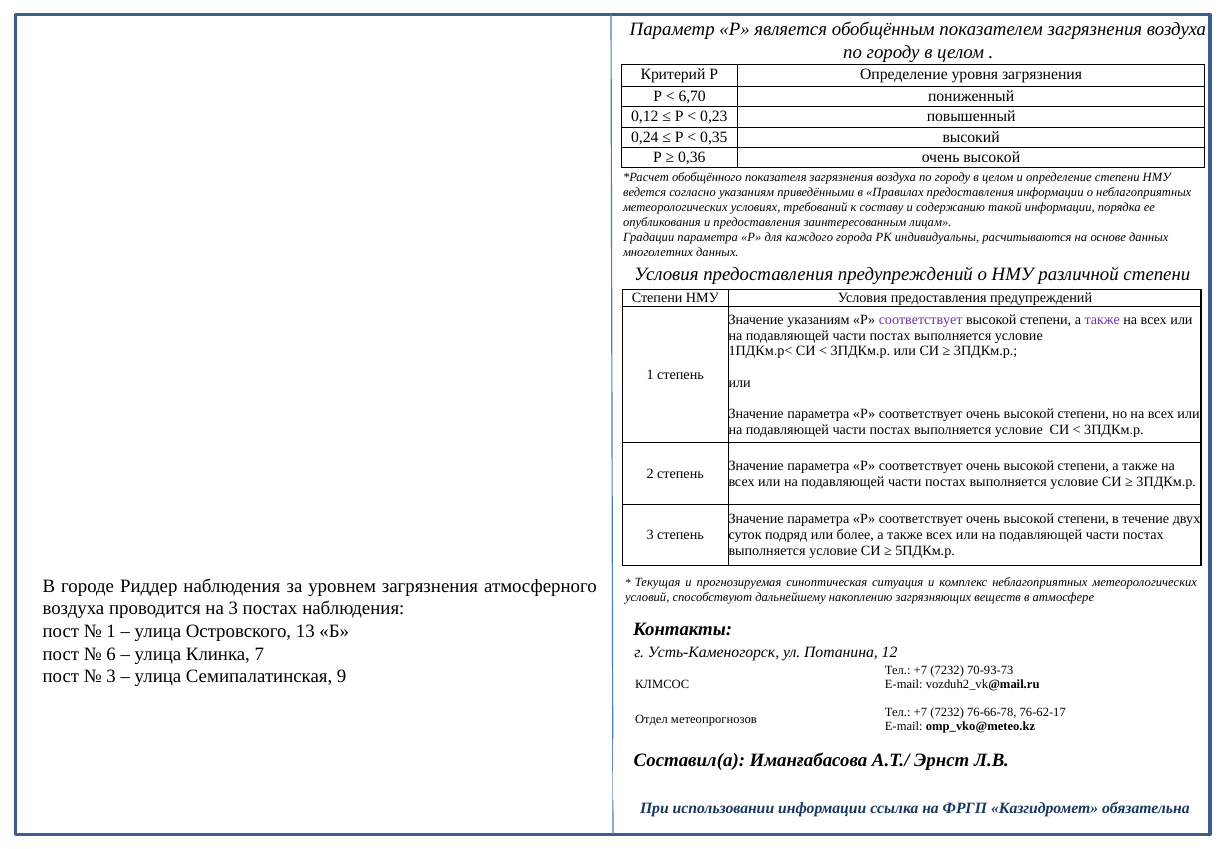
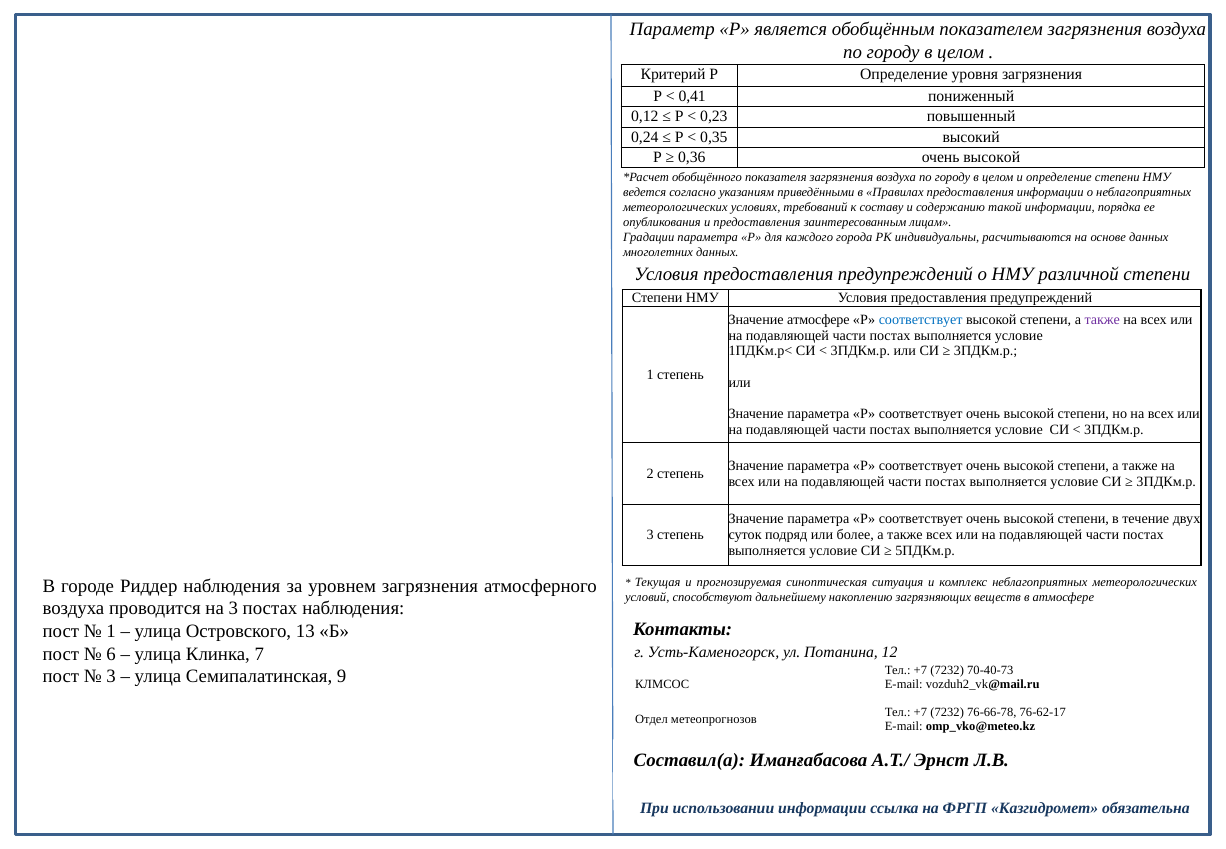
6,70: 6,70 -> 0,41 (692, 97)
Значение указаниям: указаниям -> атмосфере (818, 320)
соответствует colour: purple -> blue (921, 320)
70-93-73: 70-93-73 -> 70-40-73 (990, 670)
